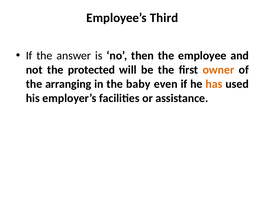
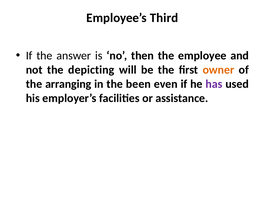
protected: protected -> depicting (91, 70)
baby: baby -> been (138, 84)
has colour: orange -> purple (214, 84)
